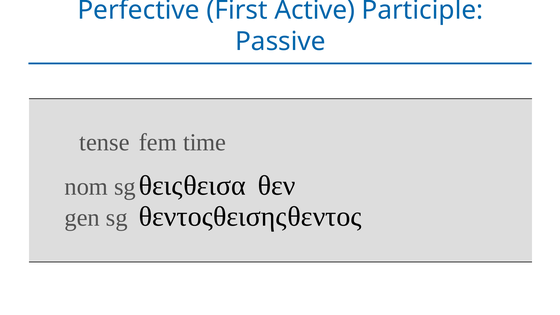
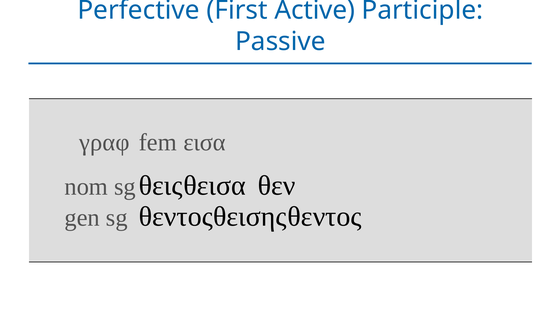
tense: tense -> γραφ (104, 143)
time: time -> εισα (205, 143)
